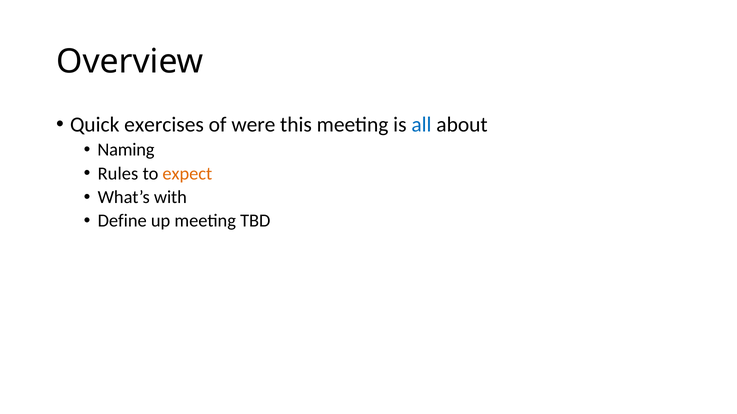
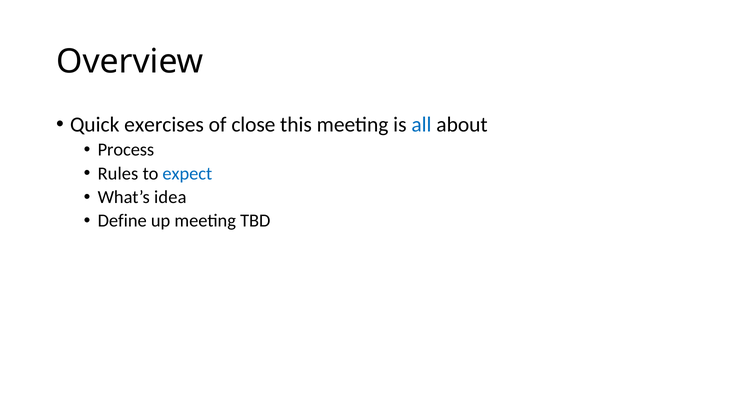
were: were -> close (253, 125)
Naming: Naming -> Process (126, 150)
expect colour: orange -> blue (187, 174)
with: with -> idea (170, 197)
